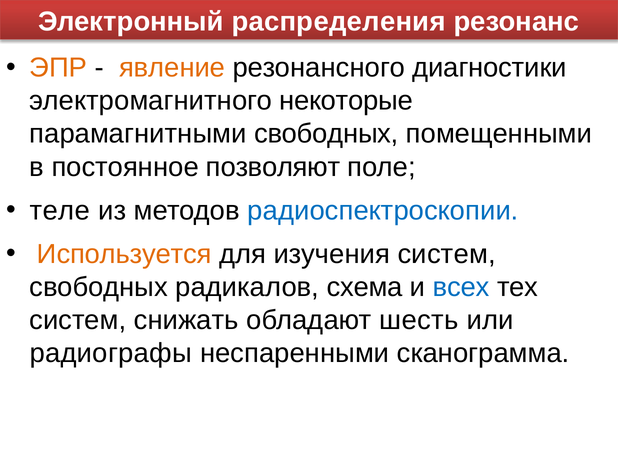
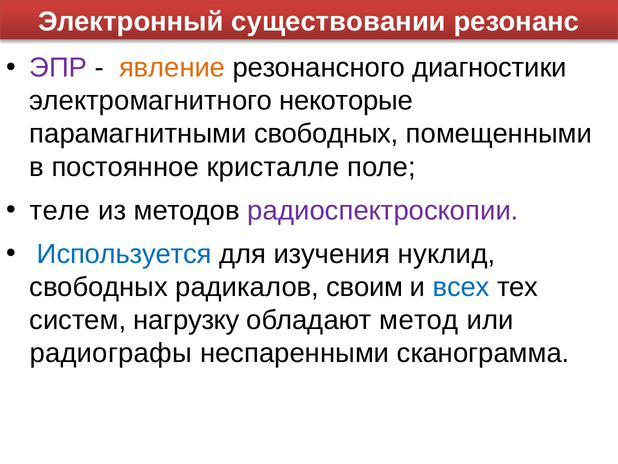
распределения: распределения -> существовании (339, 21)
ЭПР colour: orange -> purple (58, 68)
позволяют: позволяют -> кристалле (273, 167)
радиоспектроскопии colour: blue -> purple (383, 210)
Используется colour: orange -> blue (124, 254)
изучения систем: систем -> нуклид (447, 254)
схема: схема -> своим (365, 287)
снижать: снижать -> нагрузку (186, 320)
шесть: шесть -> метод (419, 320)
